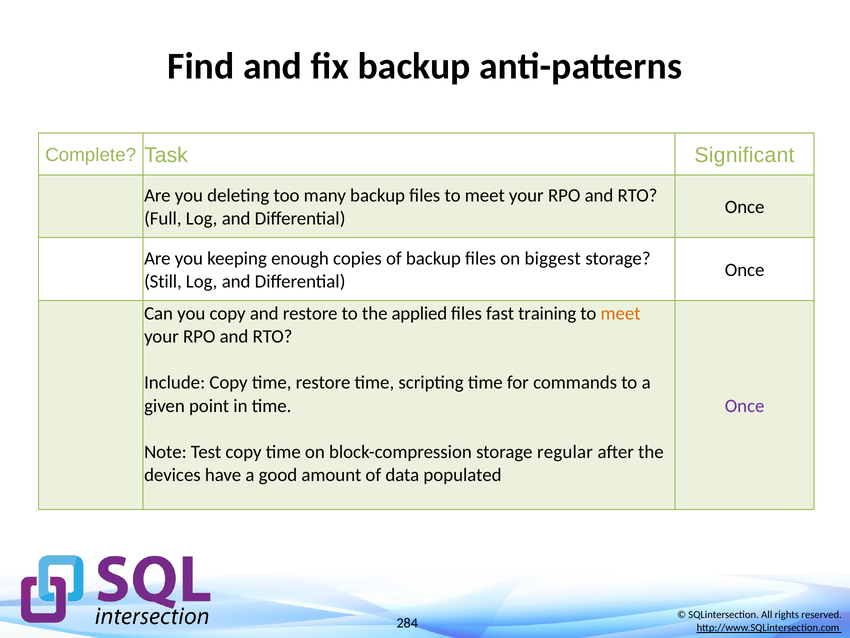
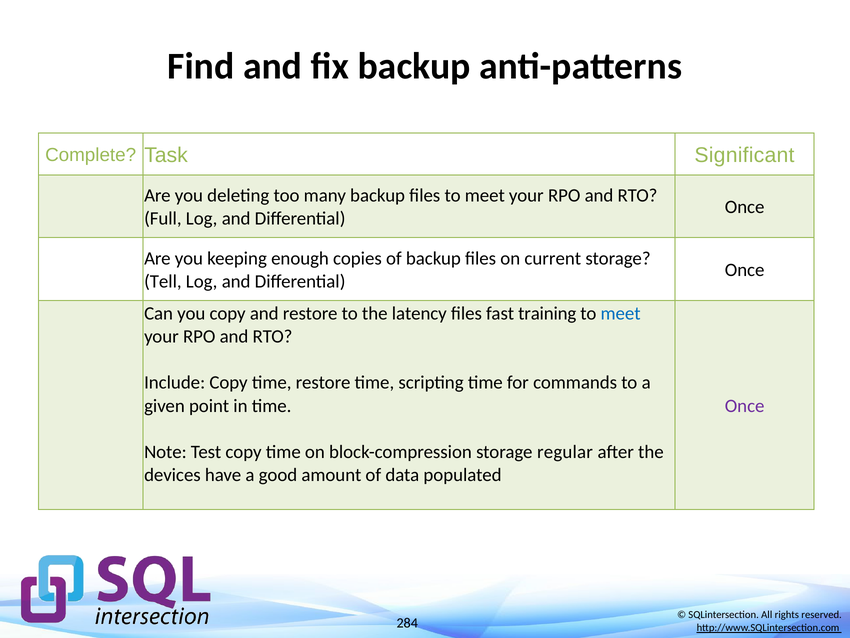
biggest: biggest -> current (553, 258)
Still: Still -> Tell (163, 281)
applied: applied -> latency (419, 313)
meet colour: orange -> blue (621, 313)
